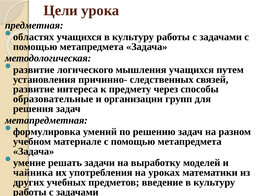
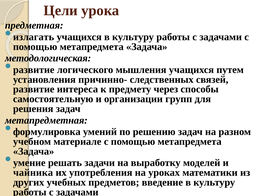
областях: областях -> излагать (34, 37)
образовательные: образовательные -> самостоятельную (53, 99)
